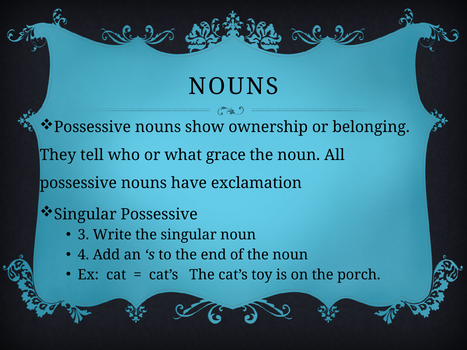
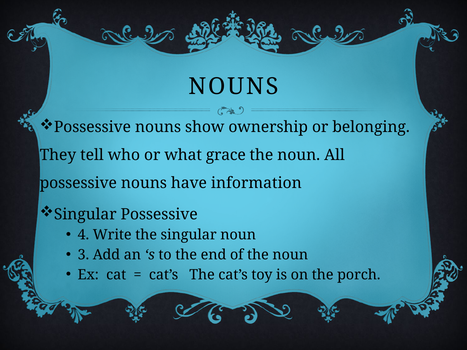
exclamation: exclamation -> information (256, 183)
3: 3 -> 4 (83, 235)
4: 4 -> 3 (83, 255)
